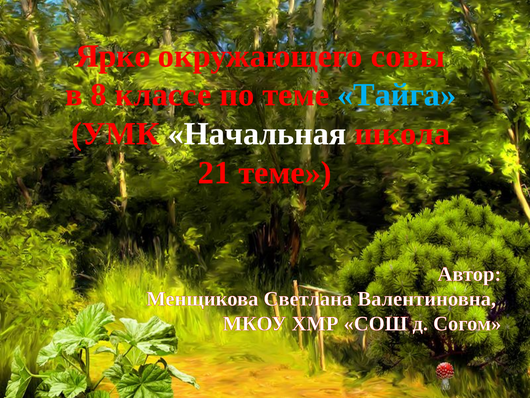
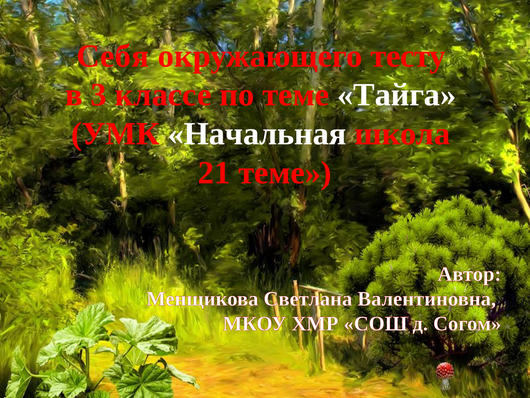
Ярко: Ярко -> Себя (113, 56)
совы: совы -> тесту (408, 56)
8: 8 -> 3 (99, 95)
Тайга colour: light blue -> white (397, 95)
